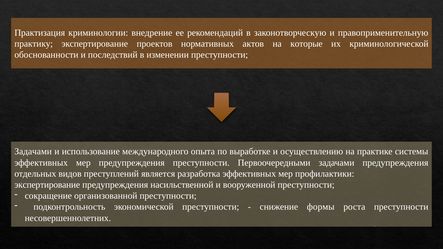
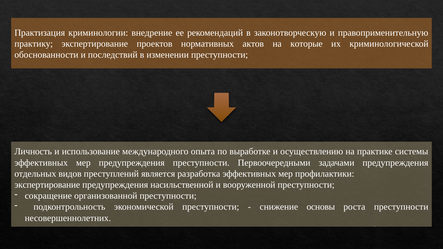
Задачами: Задачами -> Личность (33, 152)
формы: формы -> основы (321, 207)
